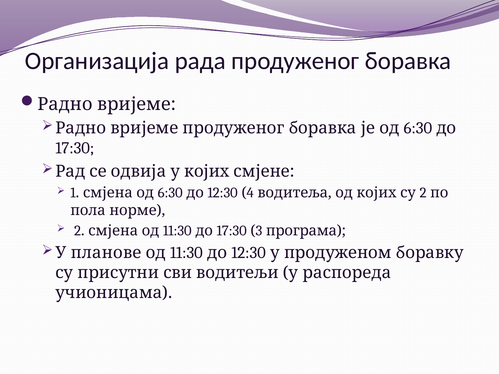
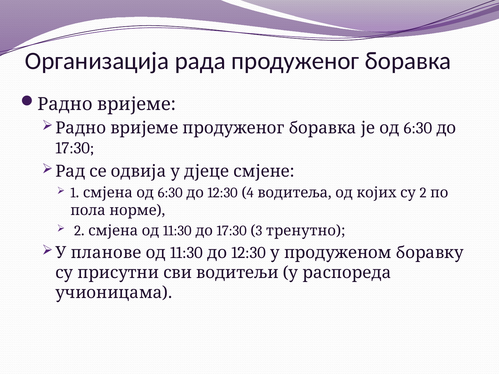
у којих: којих -> дјеце (207, 171)
програма: програма -> тренутно (306, 231)
